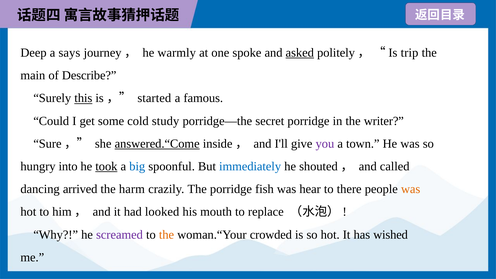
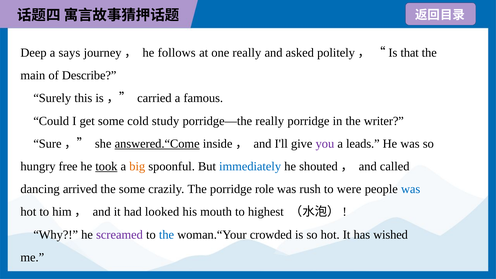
warmly: warmly -> follows (177, 53)
one spoke: spoke -> really (247, 53)
asked underline: present -> none (300, 53)
trip: trip -> that (410, 53)
this underline: present -> none (83, 98)
started: started -> carried (154, 98)
porridge—the secret: secret -> really (270, 121)
town: town -> leads (363, 144)
into: into -> free (68, 166)
big colour: blue -> orange (137, 166)
the harm: harm -> some (132, 189)
fish: fish -> role (265, 189)
hear: hear -> rush (310, 189)
there: there -> were (349, 189)
was colour: orange -> blue (411, 189)
replace: replace -> highest (266, 212)
the colour: orange -> blue (167, 235)
